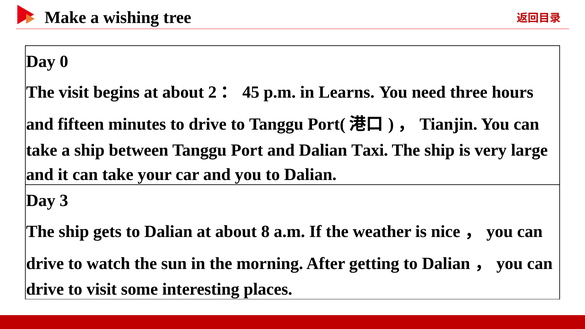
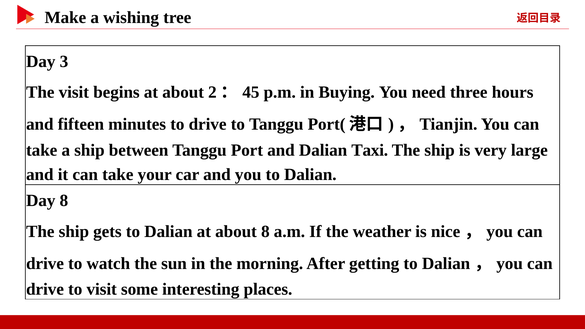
0: 0 -> 3 (64, 62)
Learns: Learns -> Buying (347, 92)
Day 3: 3 -> 8 (64, 201)
